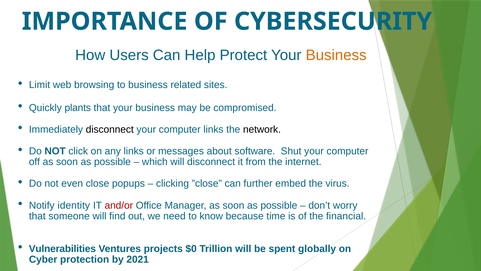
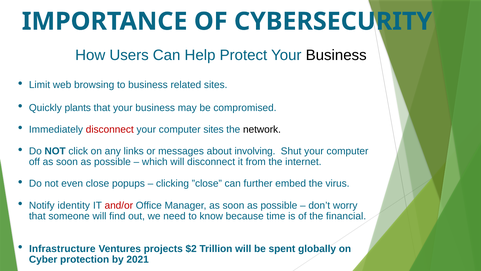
Business colour: orange -> black (336, 55)
disconnect colour: black -> red (110, 129)
computer links: links -> sites (214, 129)
software: software -> involving (255, 151)
Vulnerabilities: Vulnerabilities -> Infrastructure (62, 248)
$0: $0 -> $2 (191, 248)
